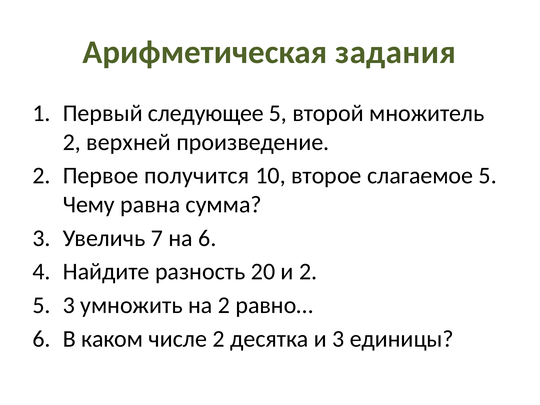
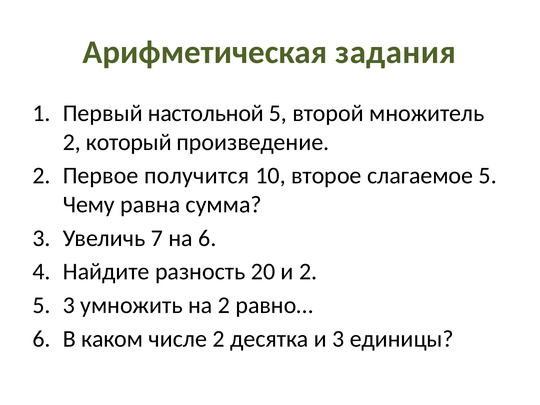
следующее: следующее -> настольной (206, 113)
верхней: верхней -> который (129, 142)
